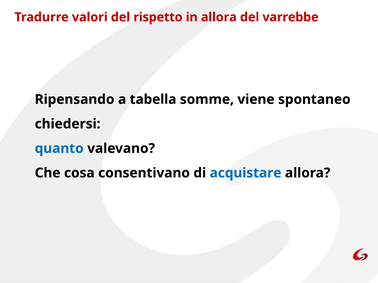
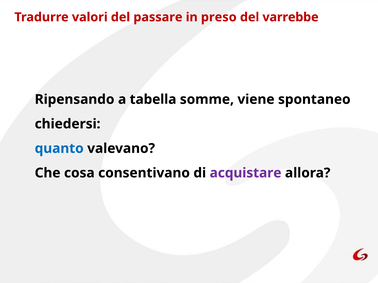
rispetto: rispetto -> passare (158, 17)
in allora: allora -> preso (219, 17)
acquistare colour: blue -> purple (246, 173)
